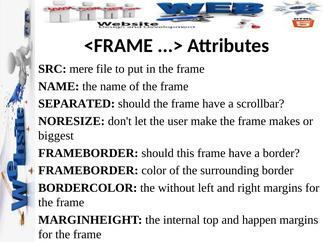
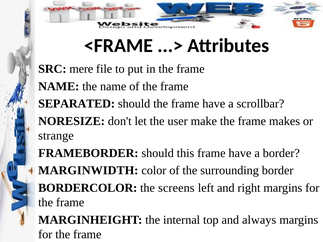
biggest: biggest -> strange (56, 136)
FRAMEBORDER: FRAMEBORDER -> MARGINWIDTH (88, 171)
without: without -> screens (176, 188)
happen: happen -> always (259, 220)
